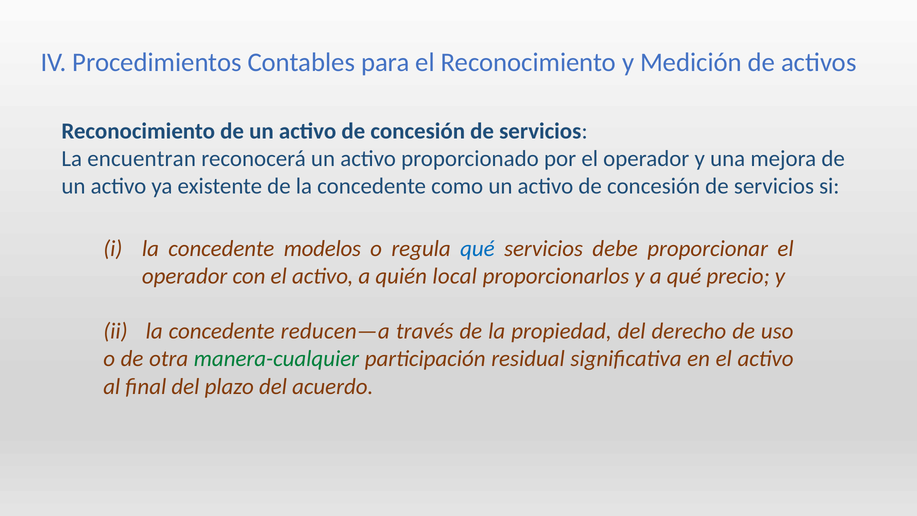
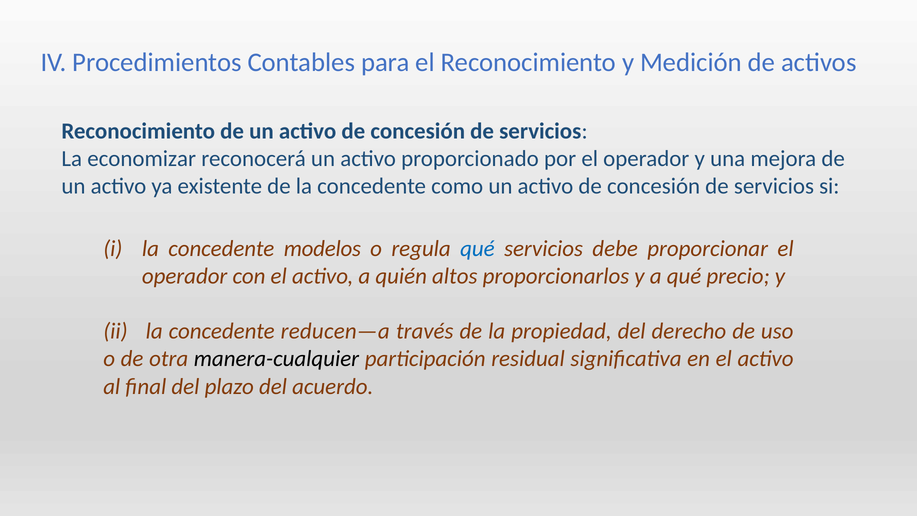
encuentran: encuentran -> economizar (142, 158)
local: local -> altos (455, 276)
manera-cualquier colour: green -> black (276, 359)
